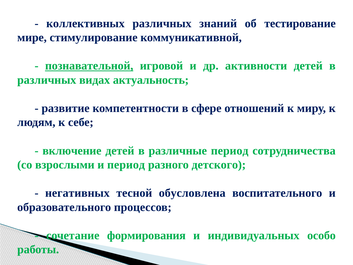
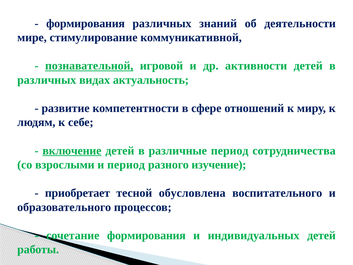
коллективных: коллективных -> формирования (86, 23)
тестирование: тестирование -> деятельности (300, 23)
включение underline: none -> present (72, 150)
детского: детского -> изучение (219, 165)
негативных: негативных -> приобретает (77, 193)
индивидуальных особо: особо -> детей (321, 235)
